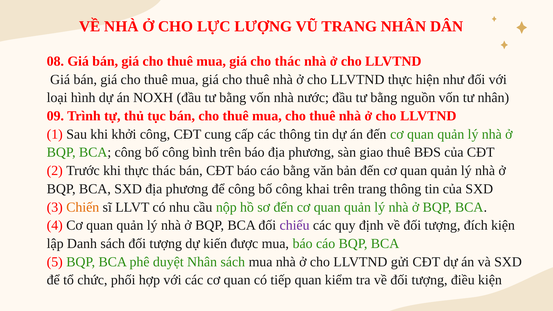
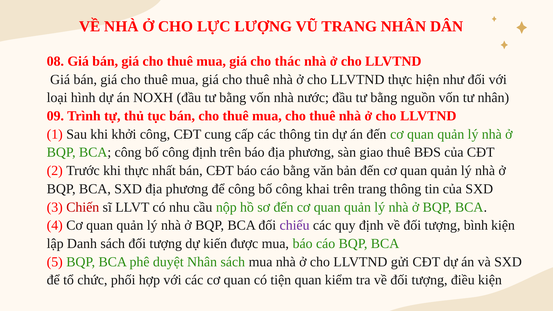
công bình: bình -> định (204, 152)
thực thác: thác -> nhất (164, 171)
Chiến colour: orange -> red (83, 207)
đích: đích -> bình (476, 225)
tiếp: tiếp -> tiện (281, 280)
